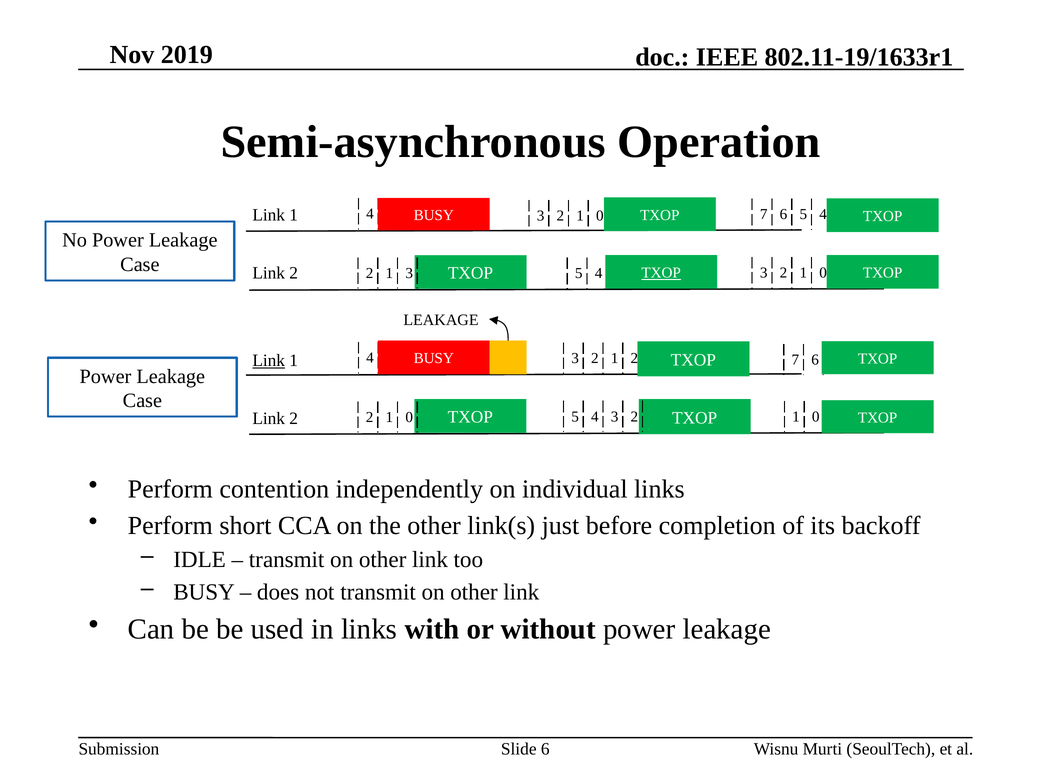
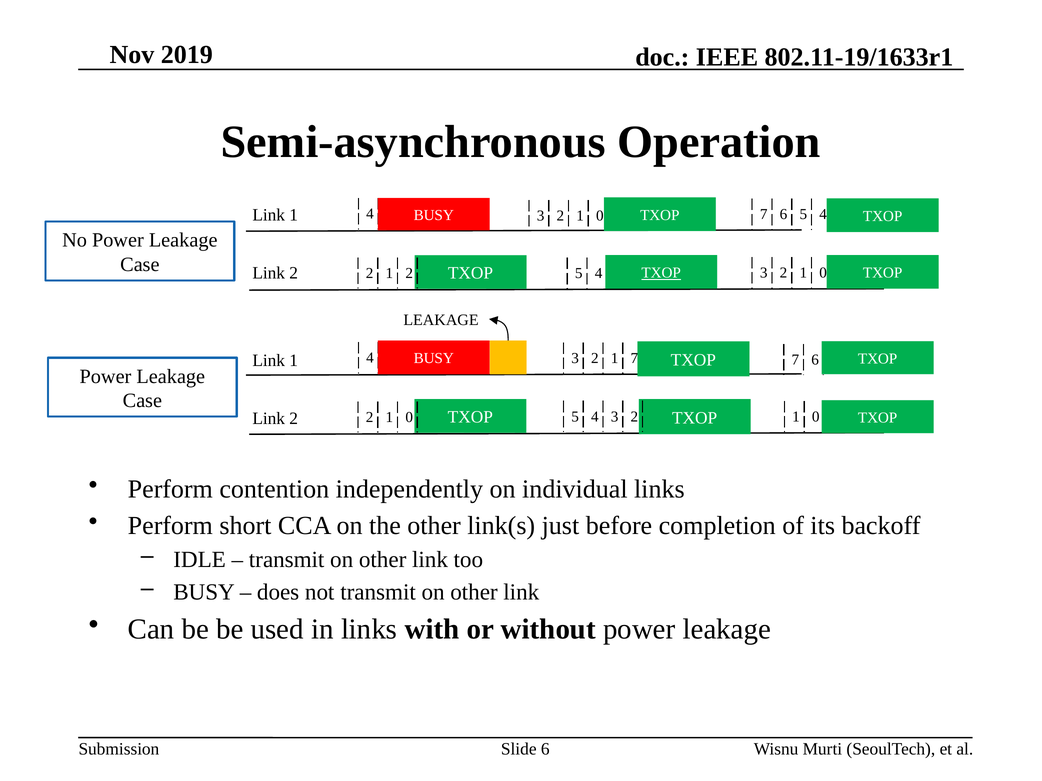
1 3: 3 -> 2 (409, 273)
1 2: 2 -> 7 (634, 358)
Link underline: present -> none (269, 361)
